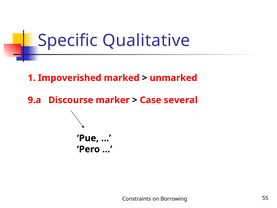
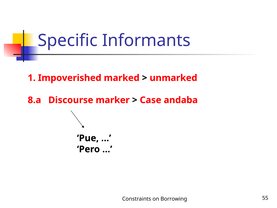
Qualitative: Qualitative -> Informants (146, 40)
9.a: 9.a -> 8.a (34, 100)
several: several -> andaba (181, 100)
